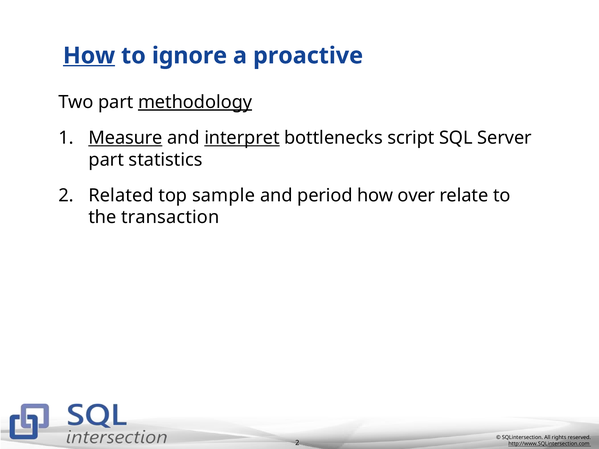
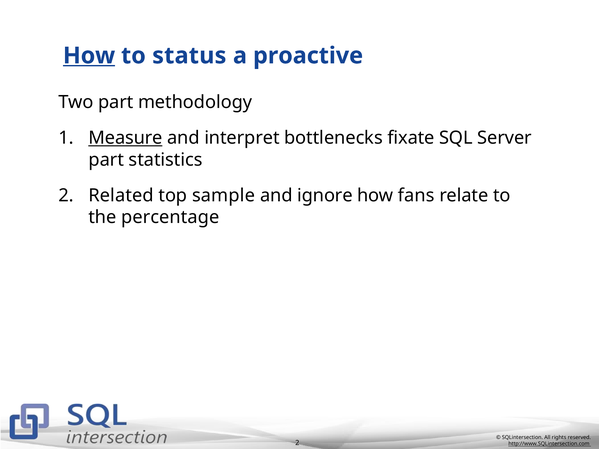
ignore: ignore -> status (189, 56)
methodology underline: present -> none (195, 102)
interpret underline: present -> none (242, 138)
script: script -> fixate (411, 138)
period: period -> ignore (325, 196)
over: over -> fans (416, 196)
transaction: transaction -> percentage (170, 217)
